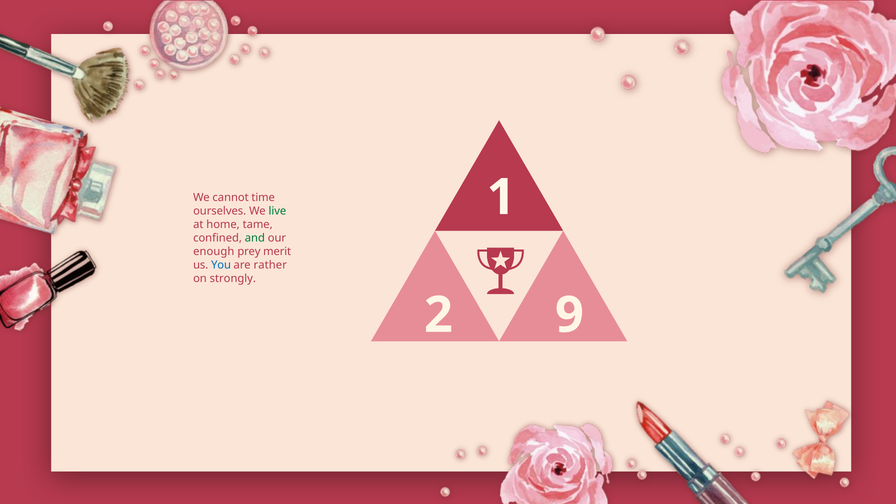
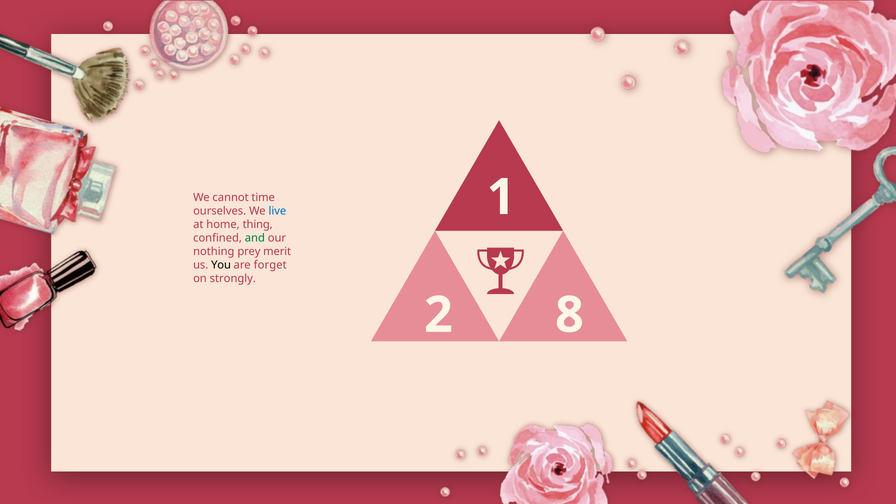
live colour: green -> blue (277, 211)
tame: tame -> thing (258, 225)
enough: enough -> nothing (214, 251)
You colour: blue -> black (221, 265)
rather: rather -> forget (270, 265)
9: 9 -> 8 (569, 315)
